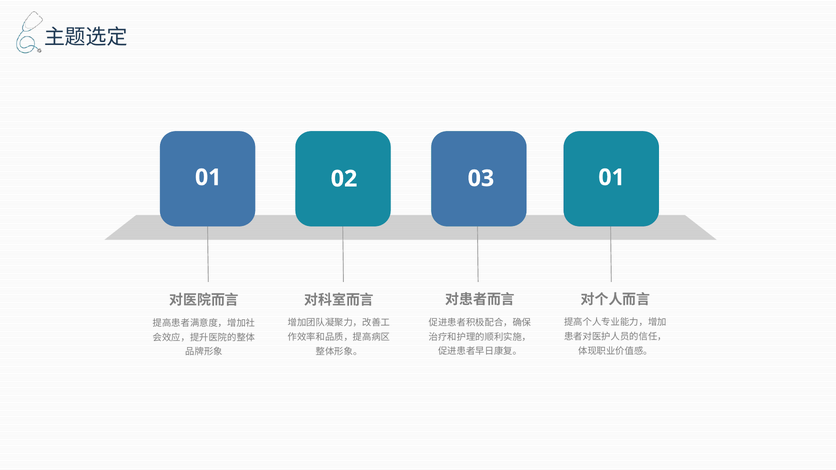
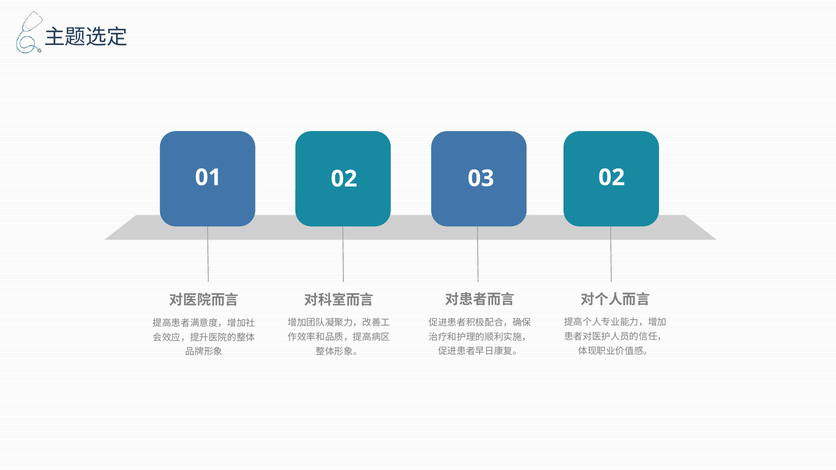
03 01: 01 -> 02 (612, 178)
